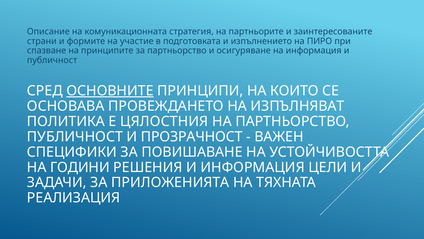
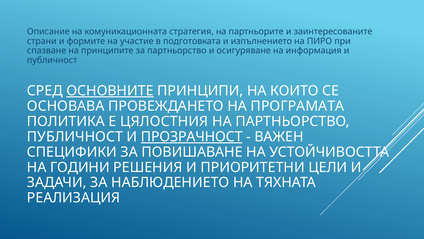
ИЗПЪЛНЯВАТ: ИЗПЪЛНЯВАТ -> ПРОГРАМАТА (297, 106)
ПРОЗРАЧНОСТ underline: none -> present (192, 136)
И ИНФОРМАЦИЯ: ИНФОРМАЦИЯ -> ПРИОРИТЕТНИ (253, 167)
ПРИЛОЖЕНИЯТА: ПРИЛОЖЕНИЯТА -> НАБЛЮДЕНИЕТО (170, 182)
